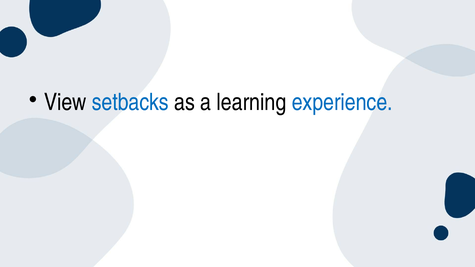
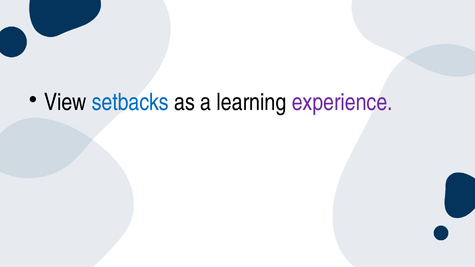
experience colour: blue -> purple (342, 102)
